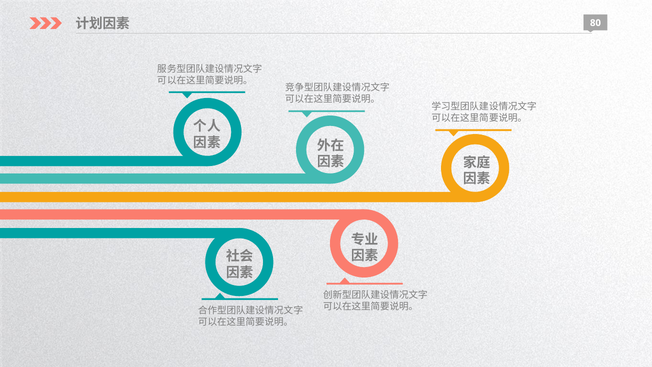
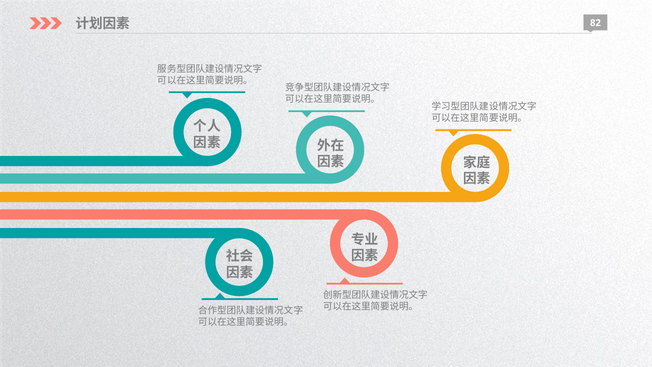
80: 80 -> 82 (595, 23)
